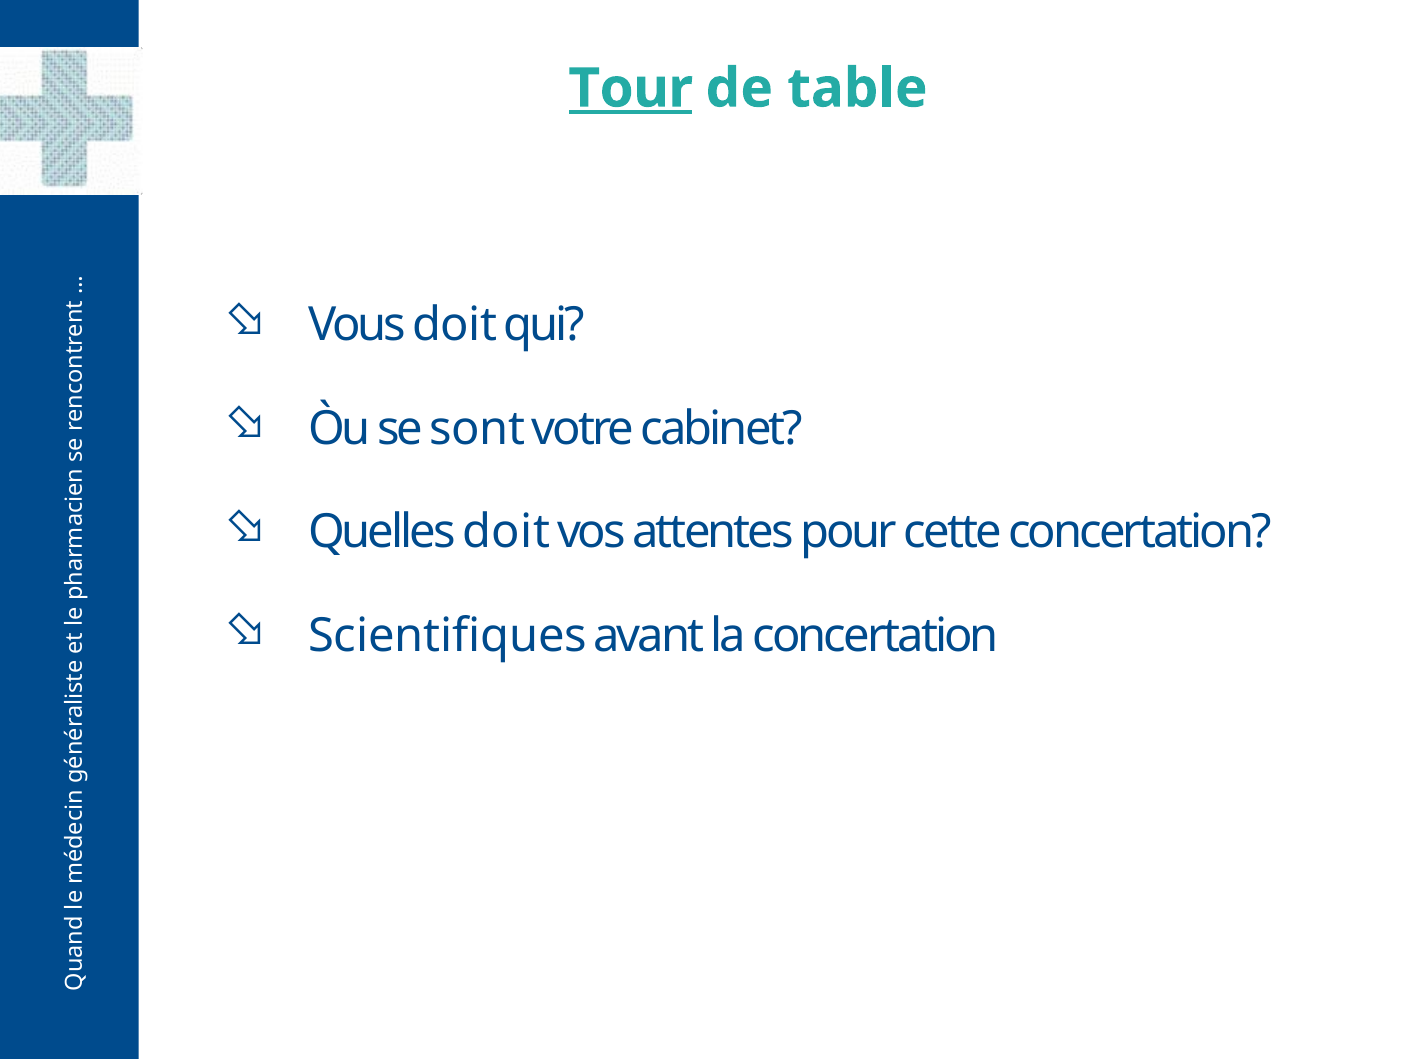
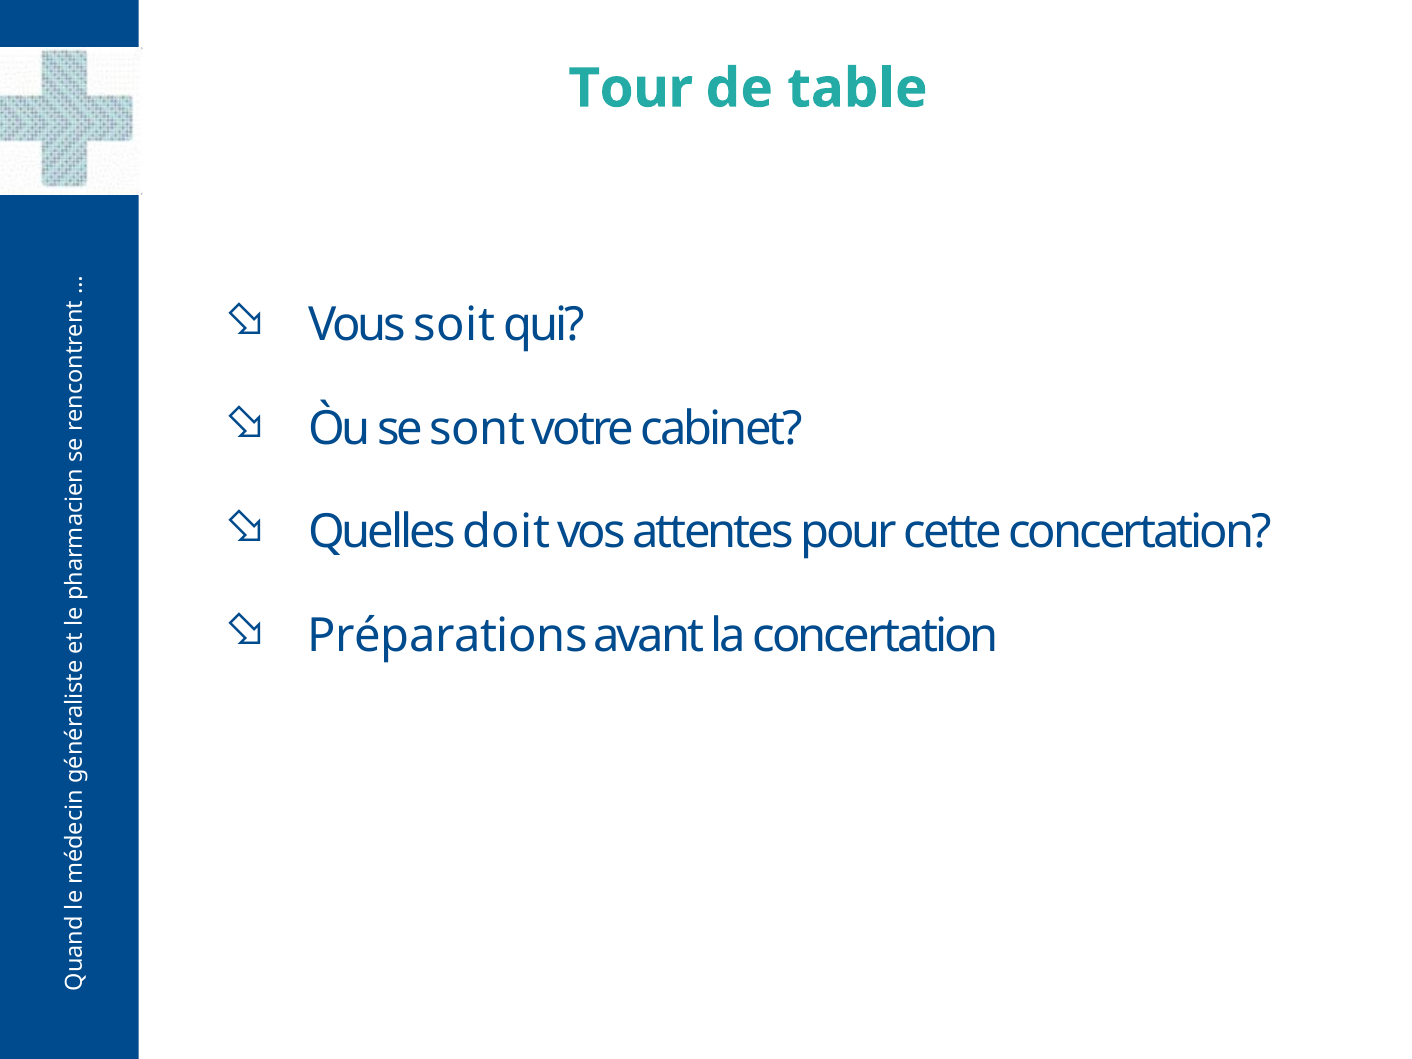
Tour underline: present -> none (631, 88)
Vous doit: doit -> soit (455, 325)
Scientifiques: Scientifiques -> Préparations (448, 636)
